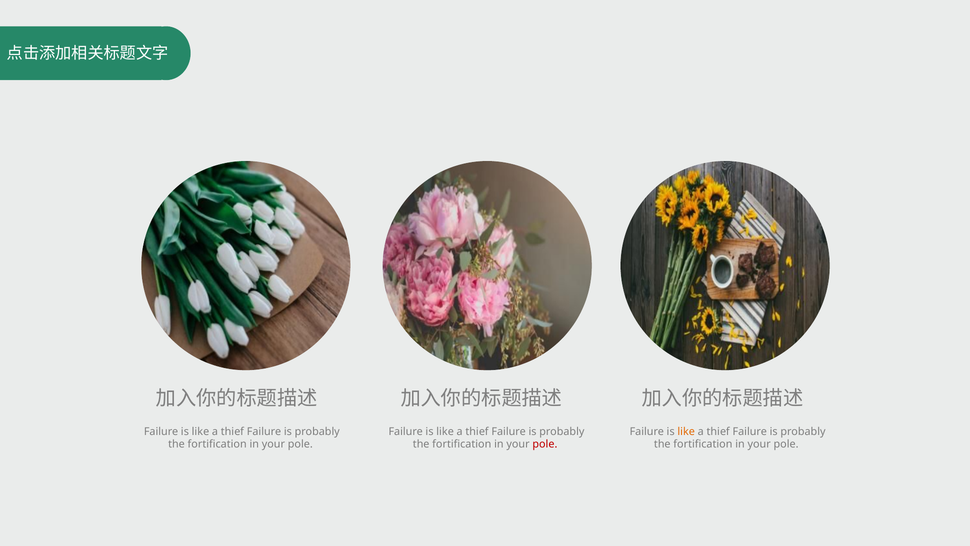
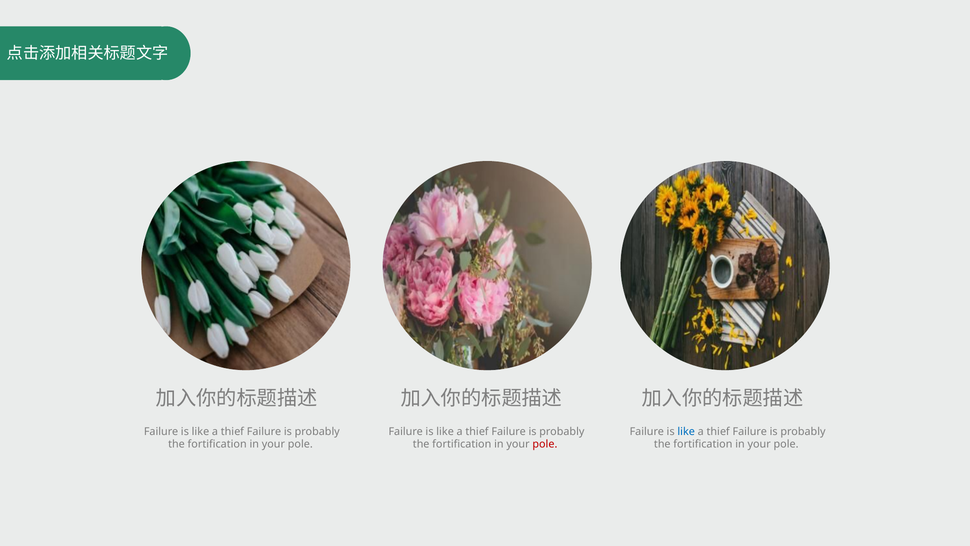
like colour: orange -> blue (686, 431)
